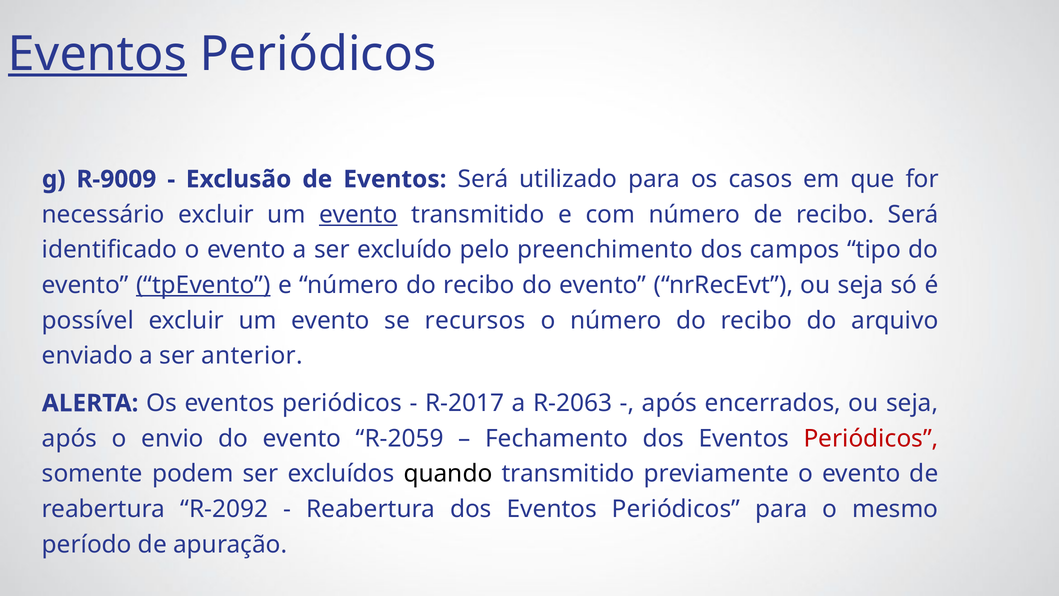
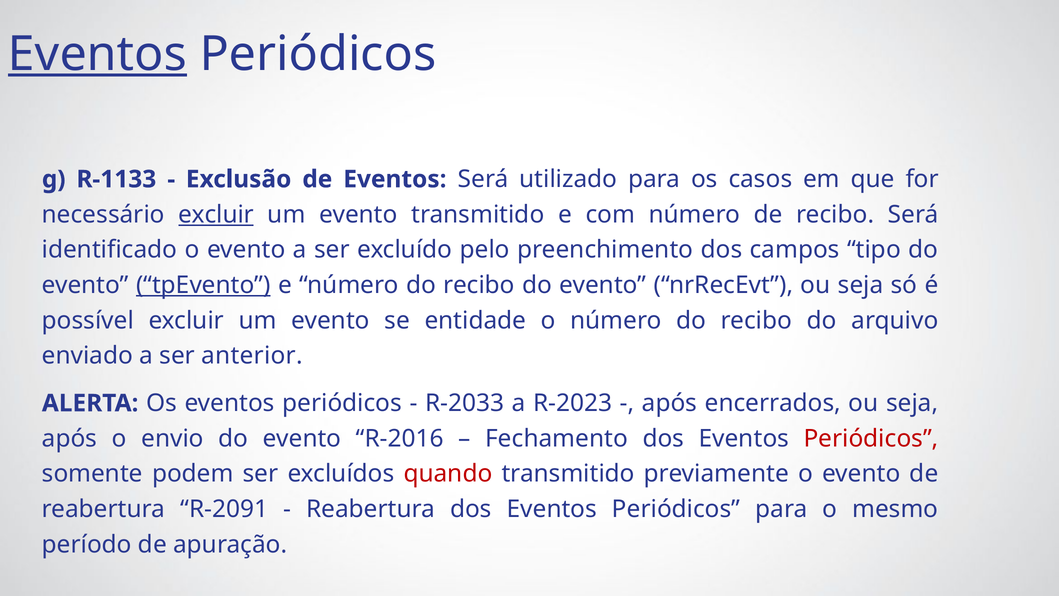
R-9009: R-9009 -> R-1133 (116, 179)
excluir underline: none -> present (216, 214)
evento underline: present -> none (358, 214)
recursos: recursos -> entidade (475, 320)
R-2017: R-2017 -> R-2033 (465, 403)
R-2063: R-2063 -> R-2023 (573, 403)
R-2059: R-2059 -> R-2016 (400, 438)
quando colour: black -> red (448, 474)
R-2092: R-2092 -> R-2091 (224, 509)
